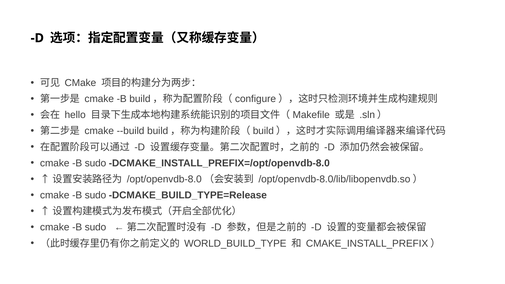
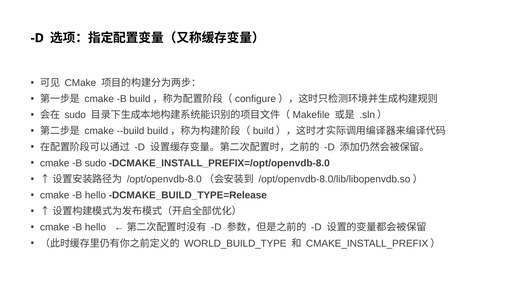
hello: hello -> sudo (75, 115)
sudo: sudo -> hello (95, 195)
sudo: sudo -> hello (95, 227)
